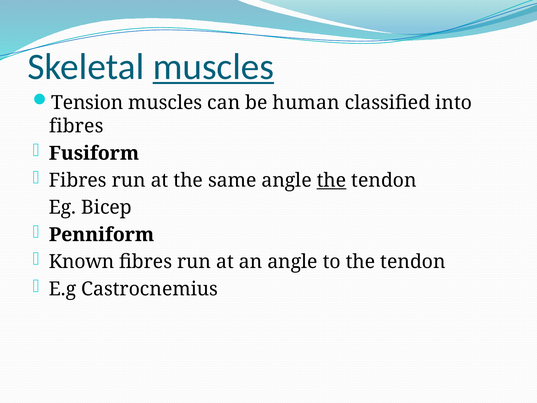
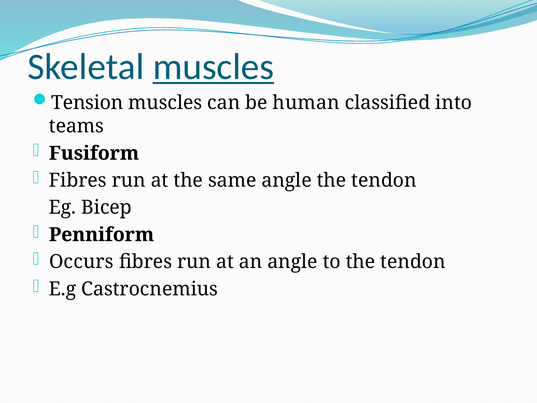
fibres: fibres -> teams (76, 126)
the underline: present -> none (331, 180)
Known: Known -> Occurs (81, 262)
